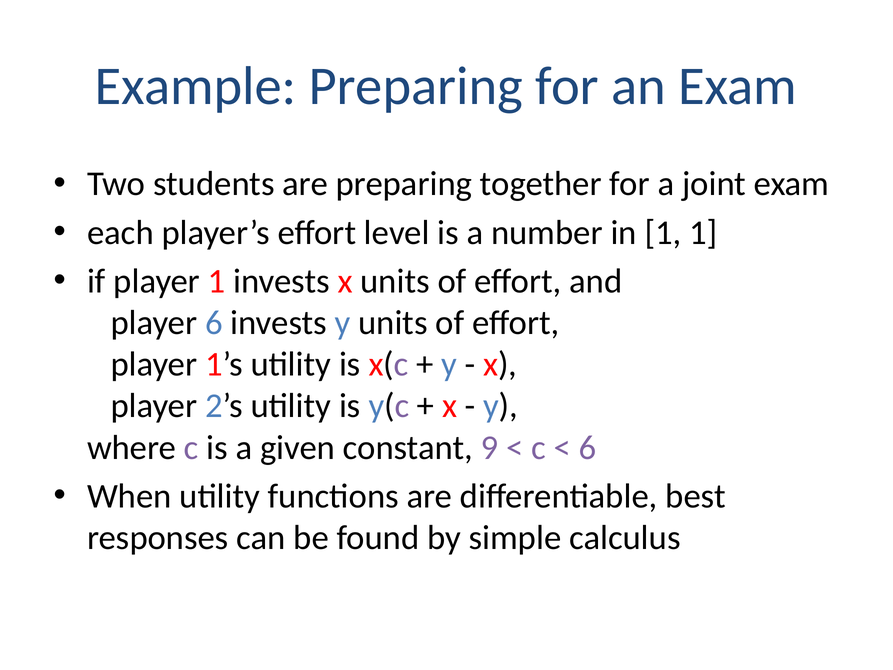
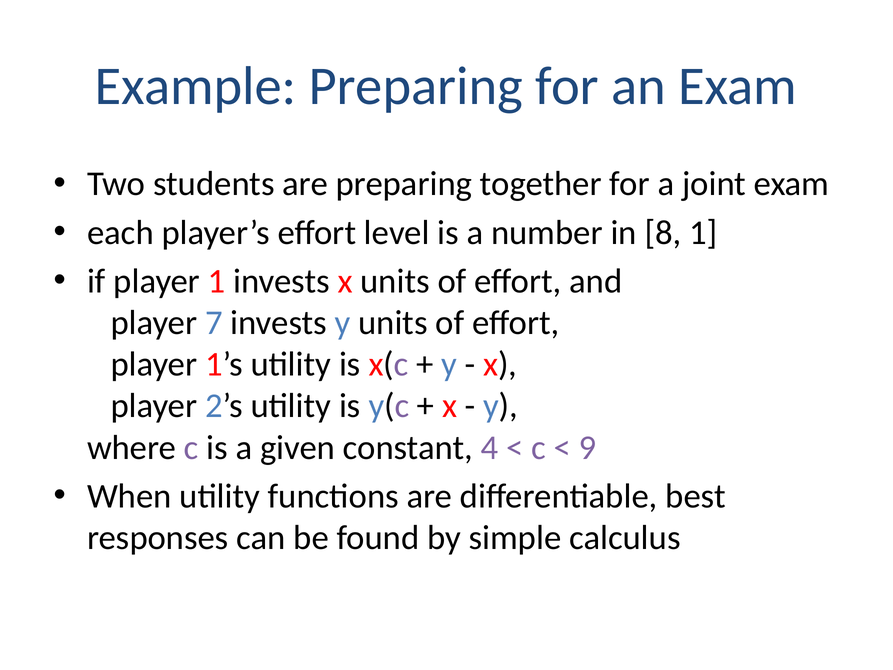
in 1: 1 -> 8 (663, 232)
player 6: 6 -> 7 (214, 323)
9: 9 -> 4 (490, 447)
6: 6 -> 9 (588, 447)
